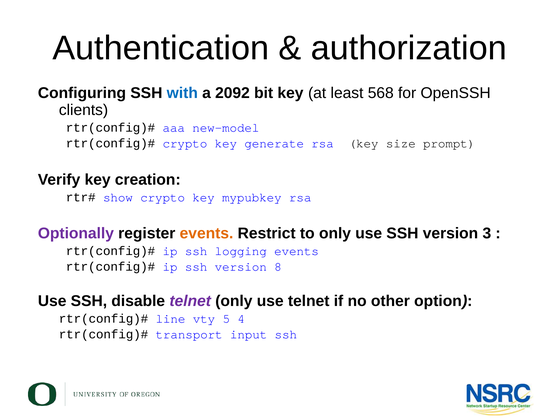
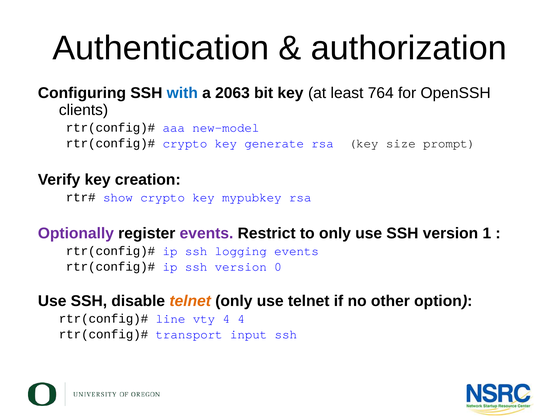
2092: 2092 -> 2063 (232, 93)
568: 568 -> 764 (381, 93)
events colour: orange -> purple (207, 233)
3: 3 -> 1 (487, 233)
8: 8 -> 0 (278, 267)
telnet colour: purple -> orange (190, 301)
vty 5: 5 -> 4 (226, 319)
